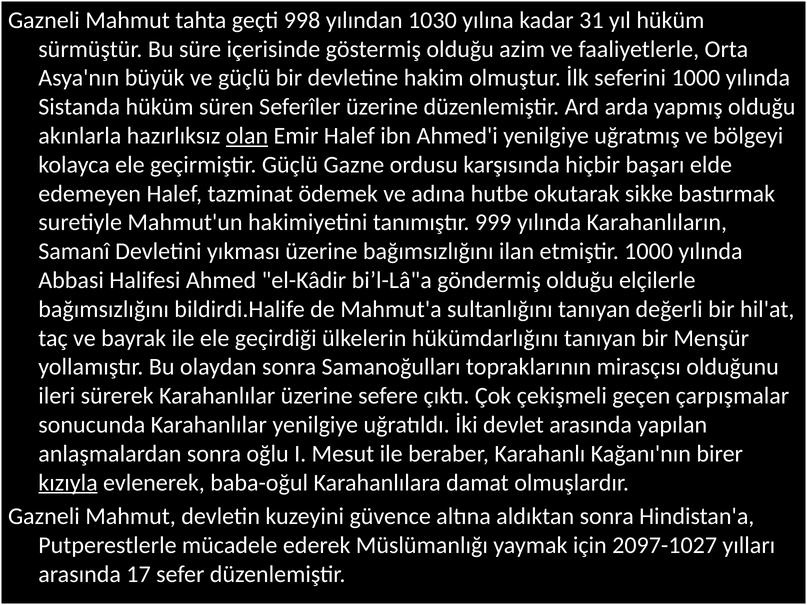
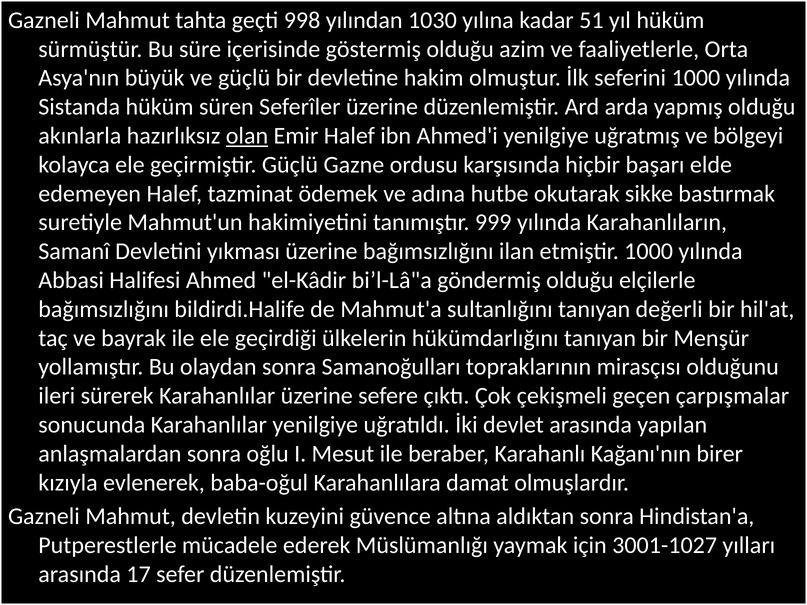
31: 31 -> 51 (591, 20)
kızıyla underline: present -> none (68, 483)
2097-1027: 2097-1027 -> 3001-1027 (665, 545)
